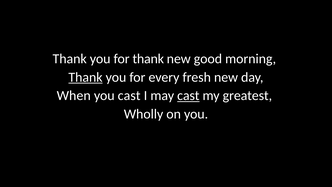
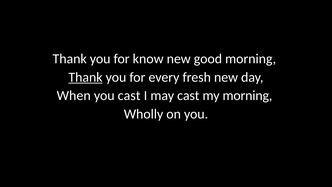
for thank: thank -> know (148, 59)
cast underline: present -> none (188, 96)
my greatest: greatest -> morning (247, 96)
